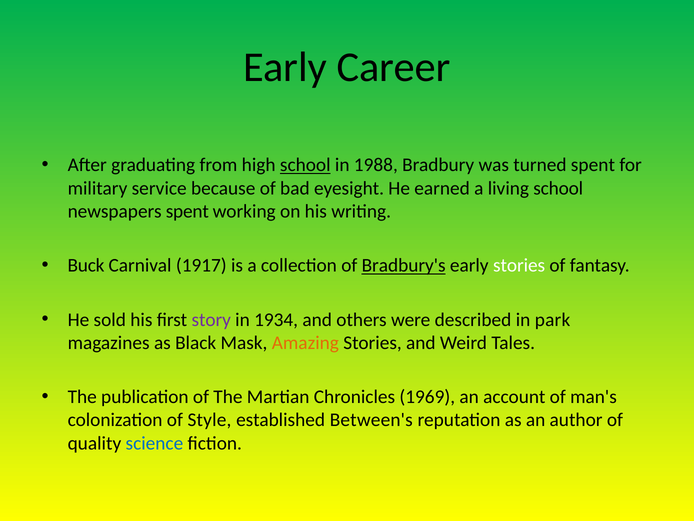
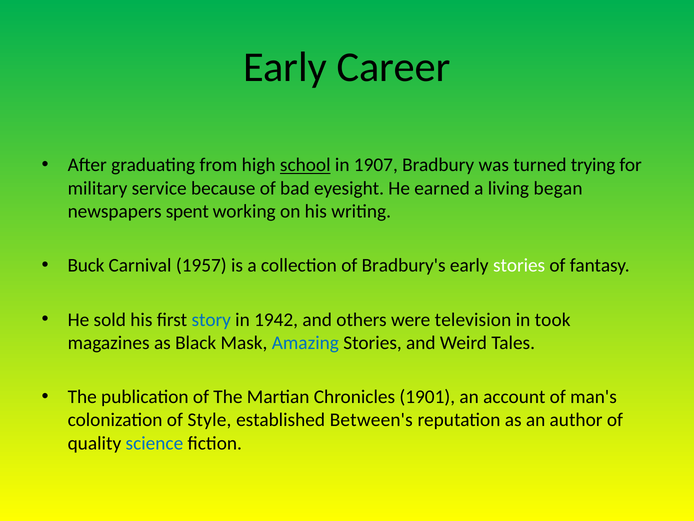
1988: 1988 -> 1907 (376, 165)
turned spent: spent -> trying (593, 165)
living school: school -> began (558, 188)
1917: 1917 -> 1957 (201, 265)
Bradbury's underline: present -> none (404, 265)
story colour: purple -> blue (211, 319)
1934: 1934 -> 1942 (276, 319)
described: described -> television (473, 319)
park: park -> took (553, 319)
Amazing colour: orange -> blue (305, 342)
1969: 1969 -> 1901 (427, 397)
